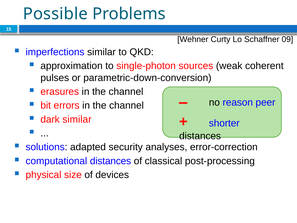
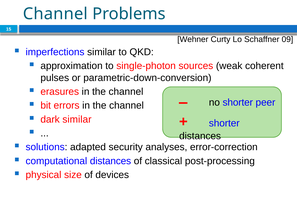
Possible: Possible -> Channel (55, 14)
no reason: reason -> shorter (238, 102)
